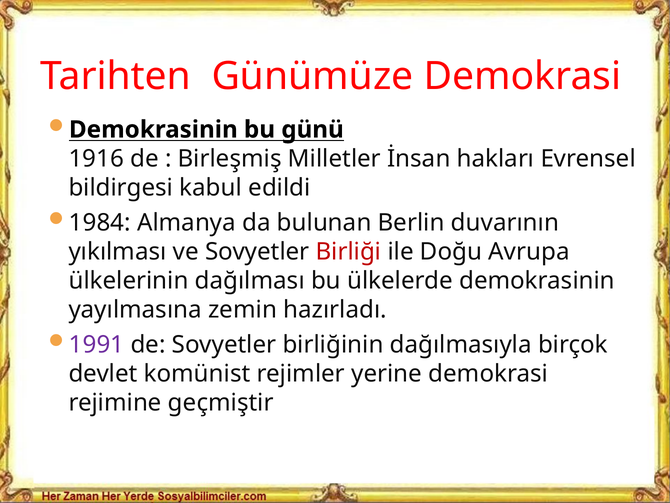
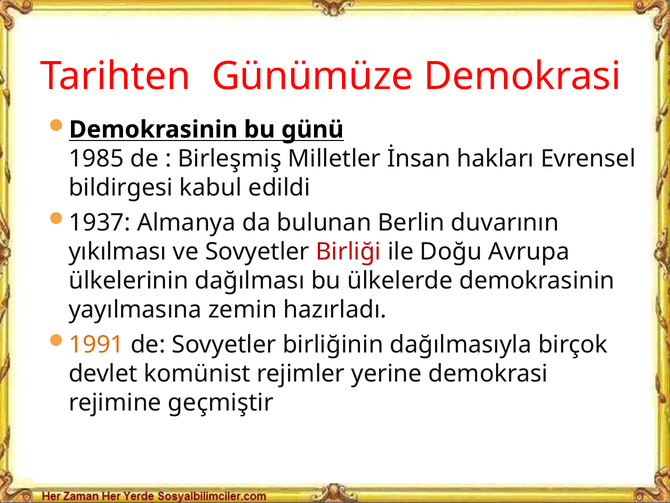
1916: 1916 -> 1985 (96, 159)
1984: 1984 -> 1937 (100, 222)
1991 colour: purple -> orange (97, 344)
